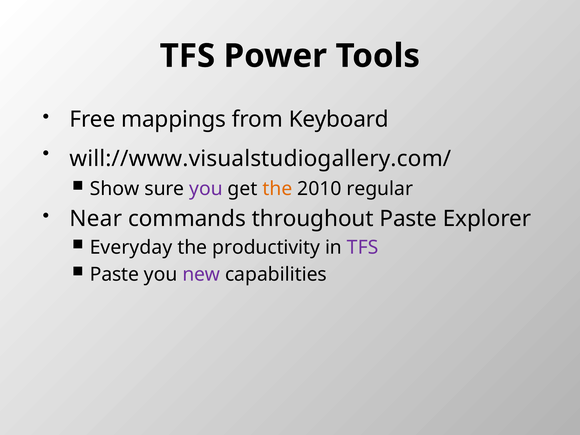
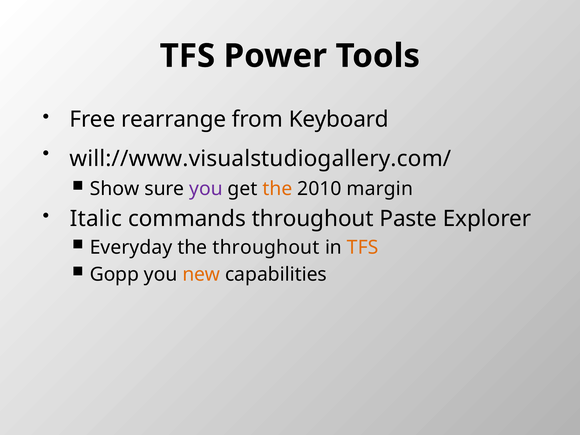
mappings: mappings -> rearrange (174, 119)
regular: regular -> margin (380, 189)
Near: Near -> Italic (96, 219)
the productivity: productivity -> throughout (266, 248)
TFS colour: purple -> orange (363, 248)
Paste: Paste -> Gopp (114, 275)
new colour: purple -> orange (201, 275)
